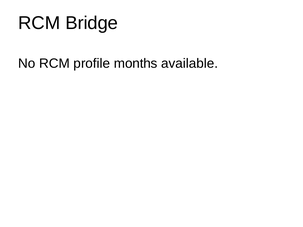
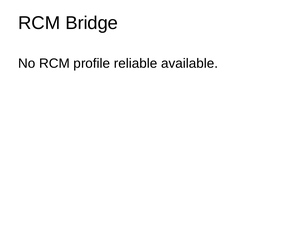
months: months -> reliable (136, 64)
